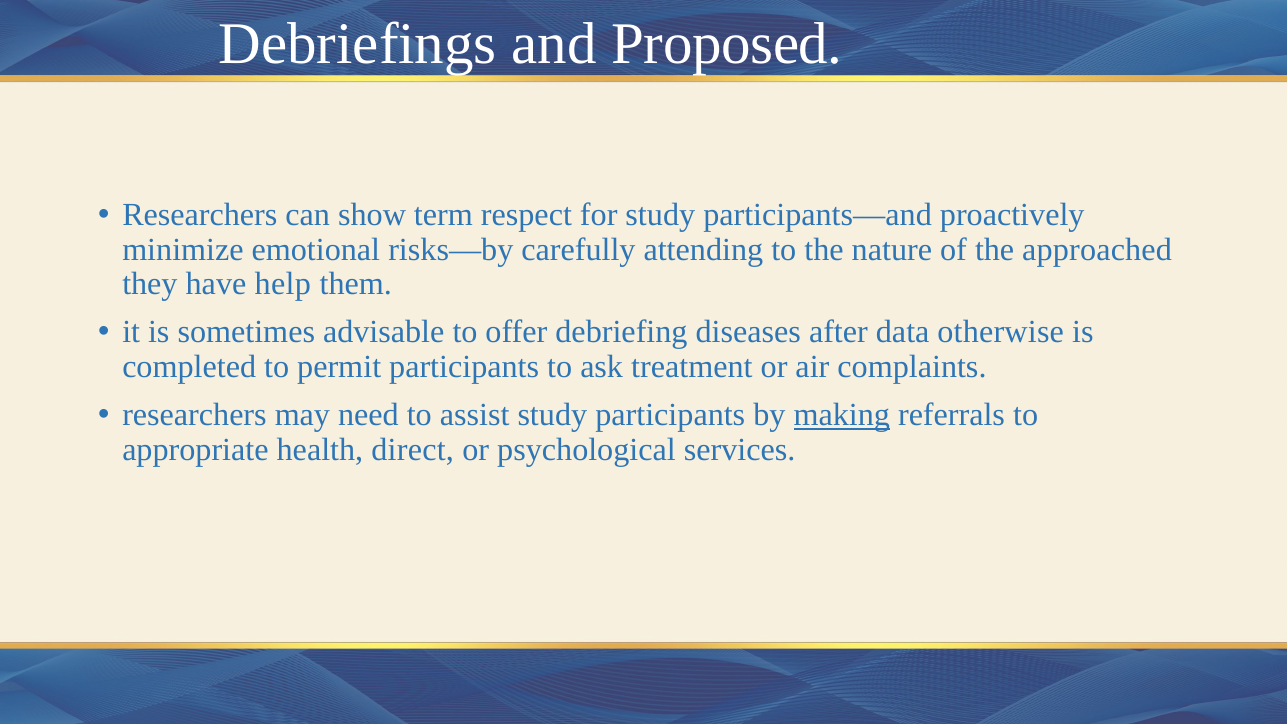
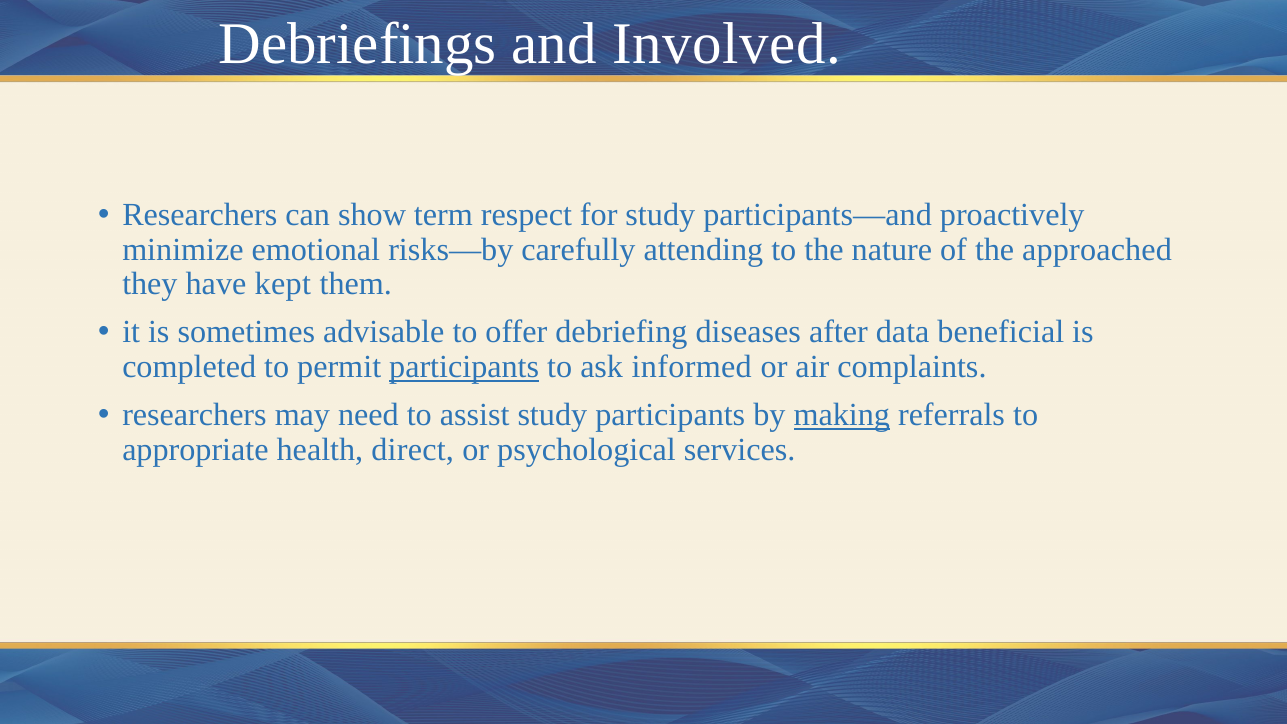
Proposed: Proposed -> Involved (727, 44)
help: help -> kept (283, 284)
otherwise: otherwise -> beneficial (1001, 332)
participants underline: none -> present (464, 367)
treatment: treatment -> informed (692, 367)
